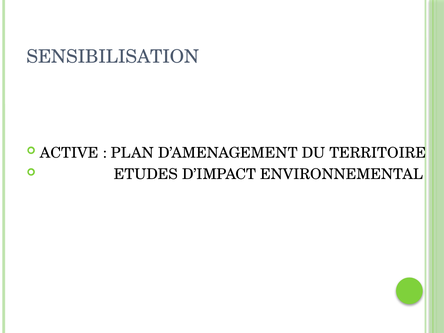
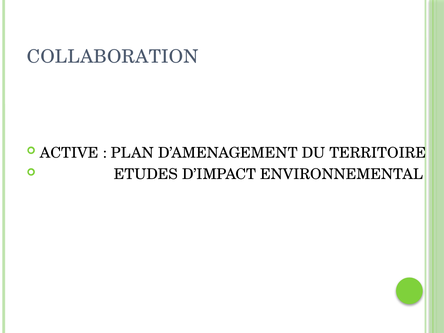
SENSIBILISATION: SENSIBILISATION -> COLLABORATION (113, 57)
